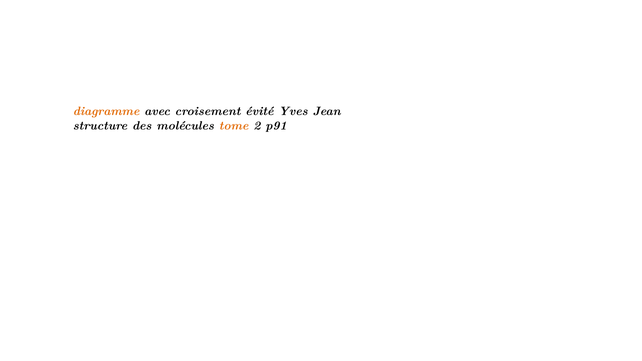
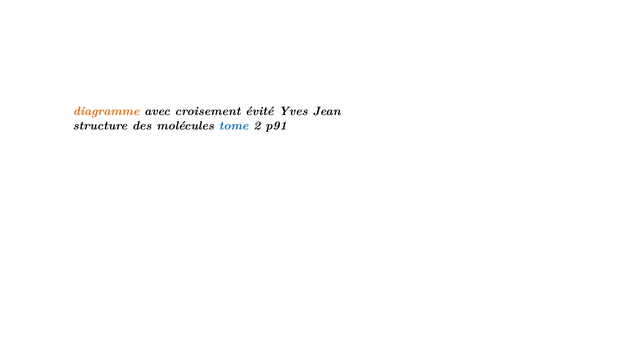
tome colour: orange -> blue (234, 126)
